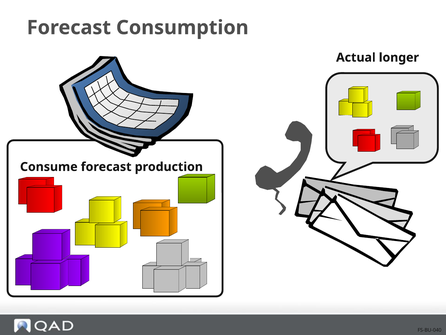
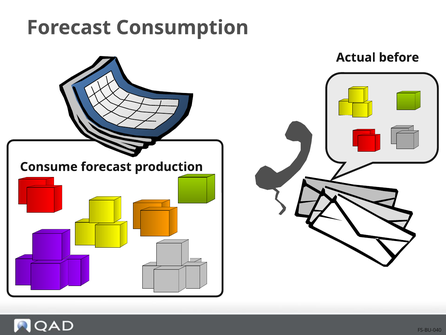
longer: longer -> before (399, 57)
